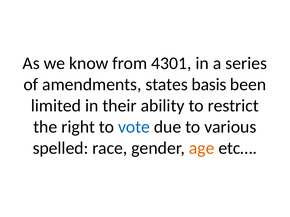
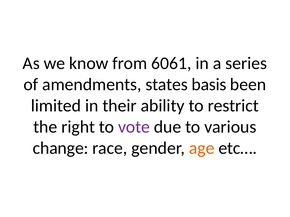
4301: 4301 -> 6061 (171, 63)
vote colour: blue -> purple (134, 127)
spelled: spelled -> change (61, 148)
